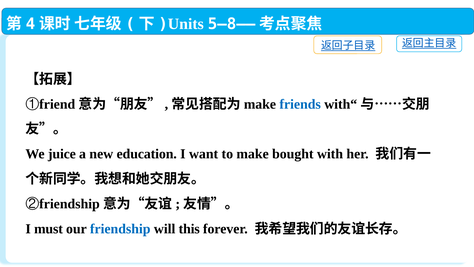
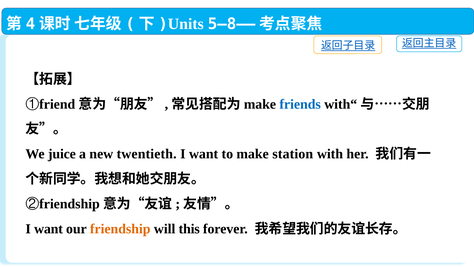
education: education -> twentieth (147, 154)
bought: bought -> station (293, 154)
must: must -> want (48, 228)
friendship colour: blue -> orange (120, 228)
